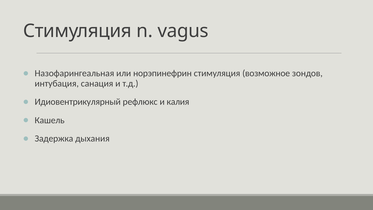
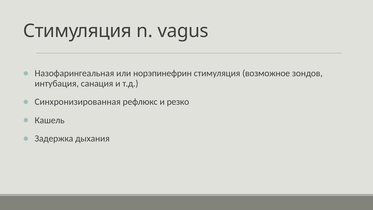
Идиовентрикулярный: Идиовентрикулярный -> Синхронизированная (78, 102)
калия: калия -> резко (178, 102)
